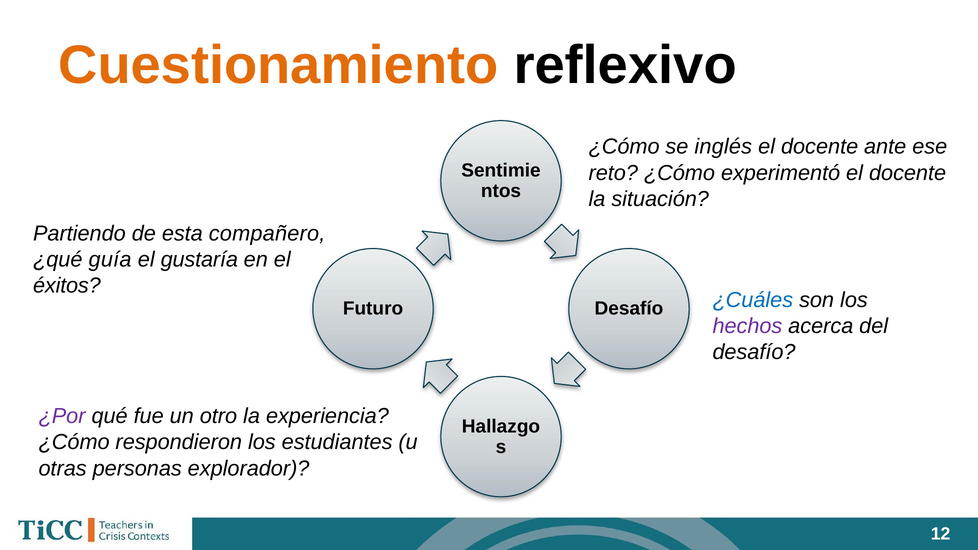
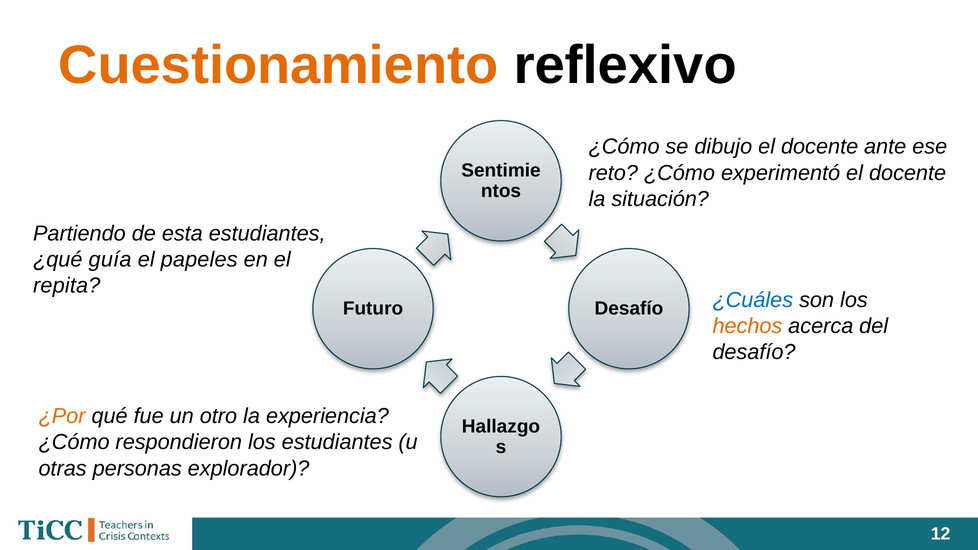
inglés: inglés -> dibujo (723, 147)
esta compañero: compañero -> estudiantes (267, 234)
gustaría: gustaría -> papeles (199, 260)
éxitos: éxitos -> repita (67, 286)
hechos colour: purple -> orange (747, 326)
¿Por colour: purple -> orange (62, 416)
